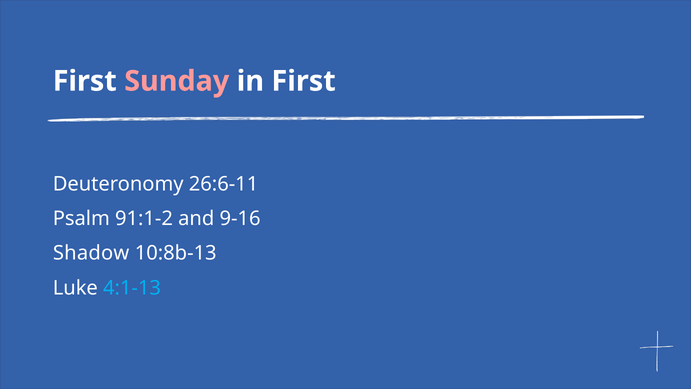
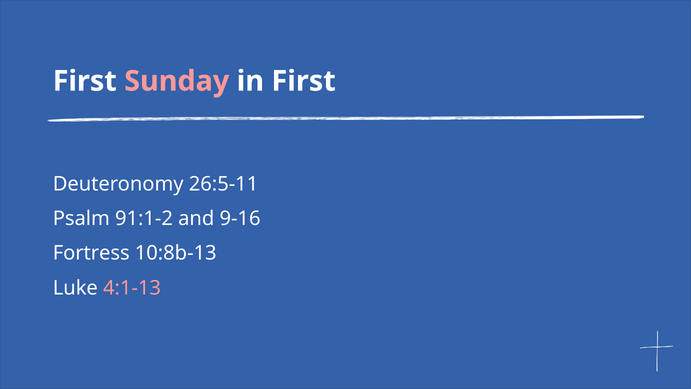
26:6-11: 26:6-11 -> 26:5-11 (224, 184)
Shadow: Shadow -> Fortress (91, 253)
4:1-13 colour: light blue -> pink (132, 288)
